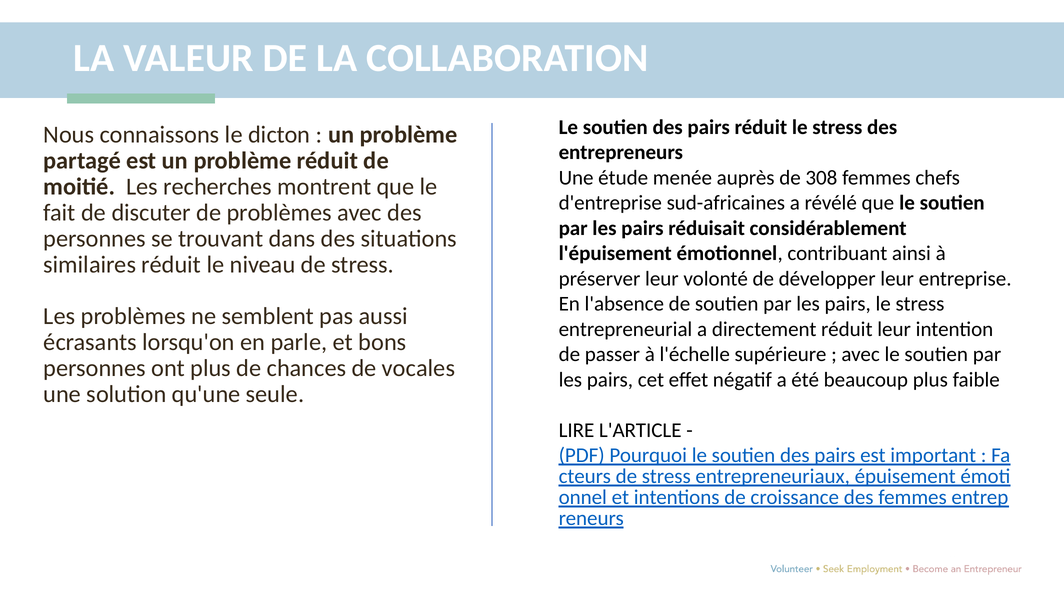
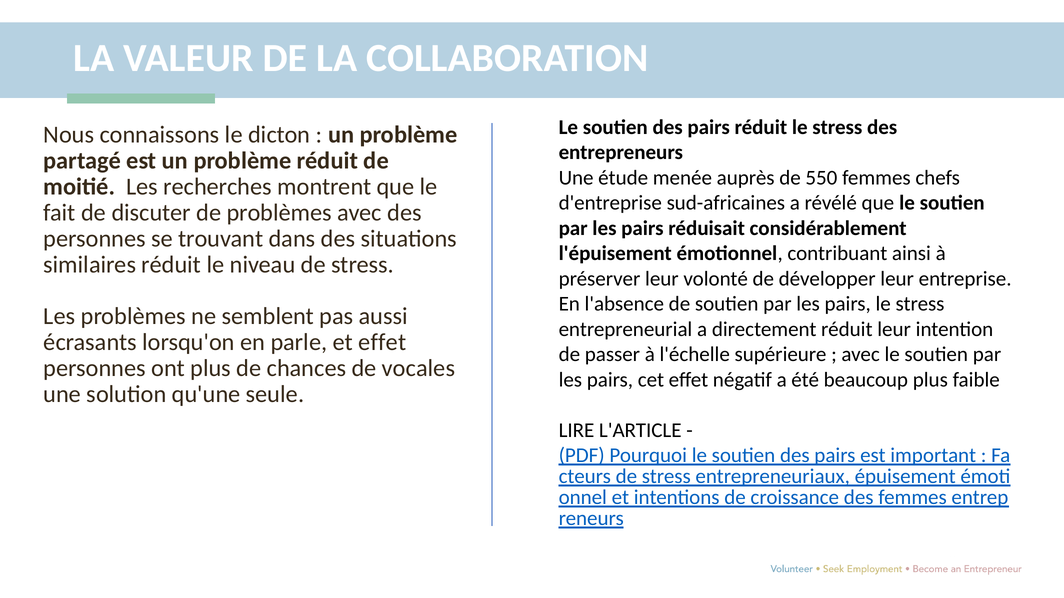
308: 308 -> 550 (821, 178)
et bons: bons -> effet (382, 343)
